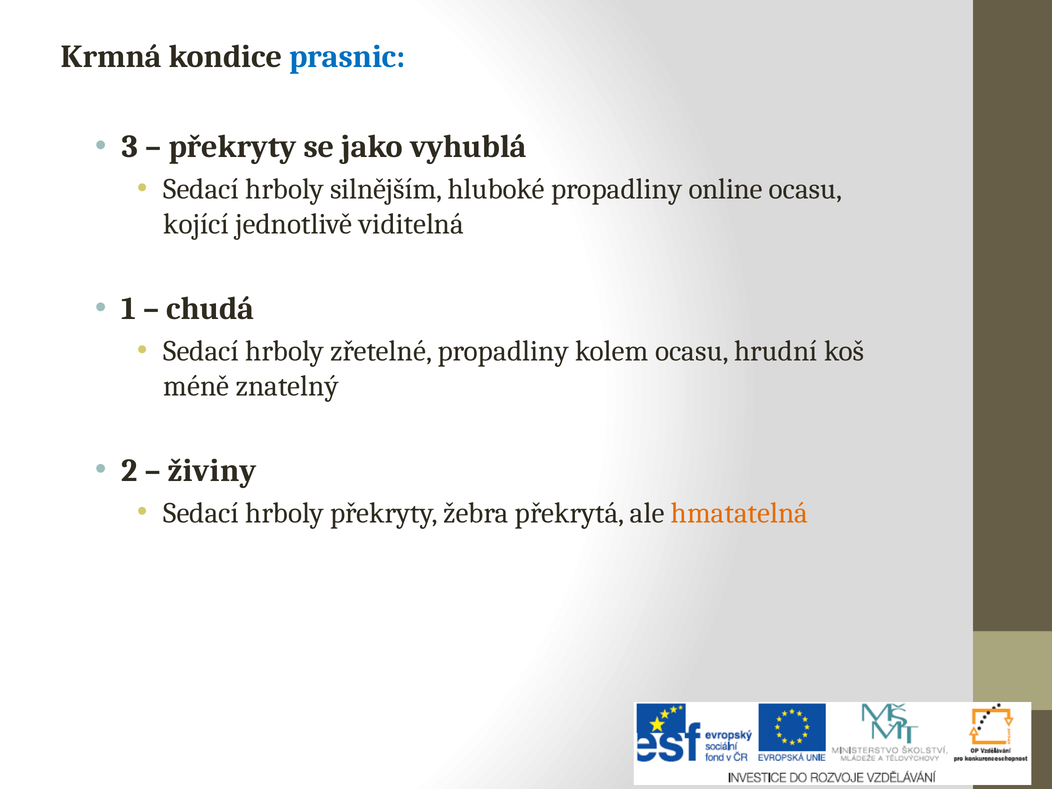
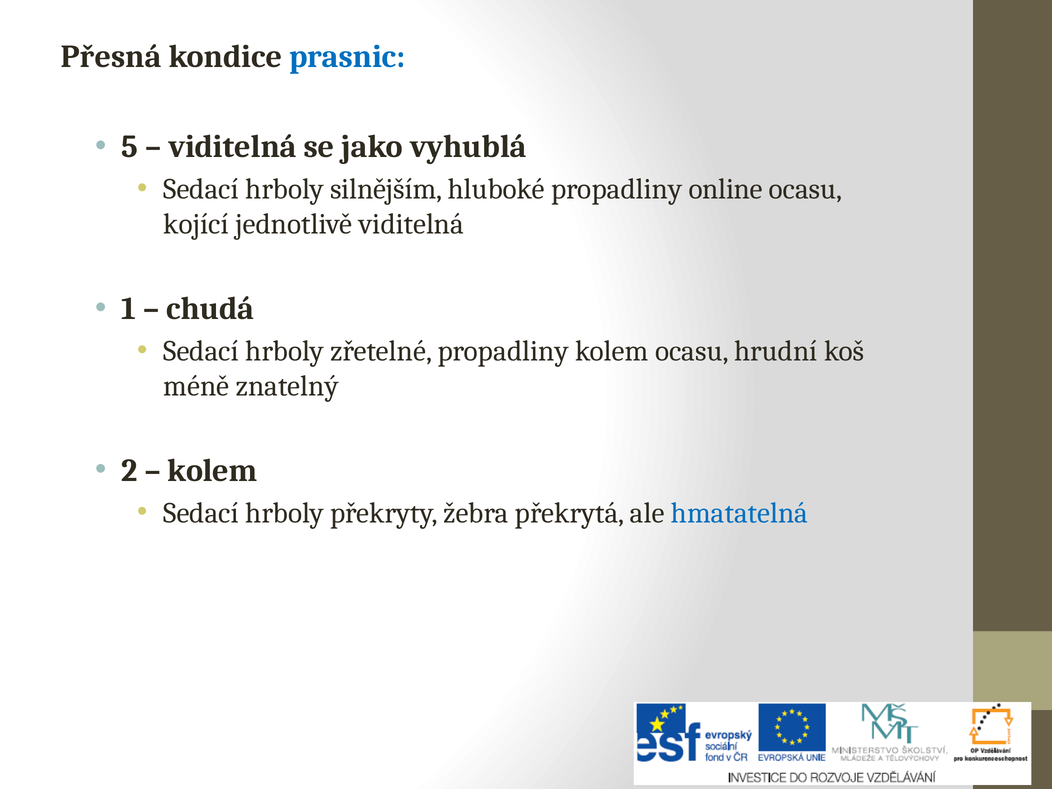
Krmná: Krmná -> Přesná (111, 57)
3: 3 -> 5 (130, 147)
překryty: překryty -> viditelná (233, 147)
živiny: živiny -> kolem (212, 471)
hmatatelná colour: orange -> blue (740, 513)
